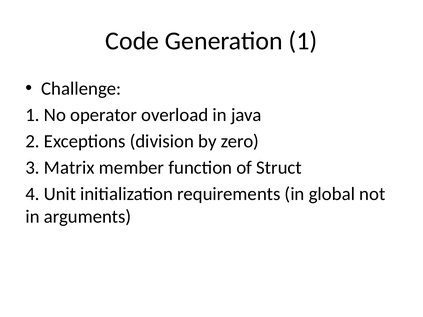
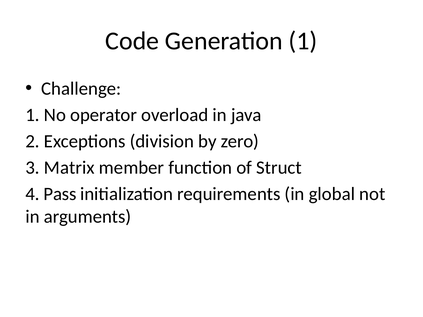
Unit: Unit -> Pass (60, 194)
